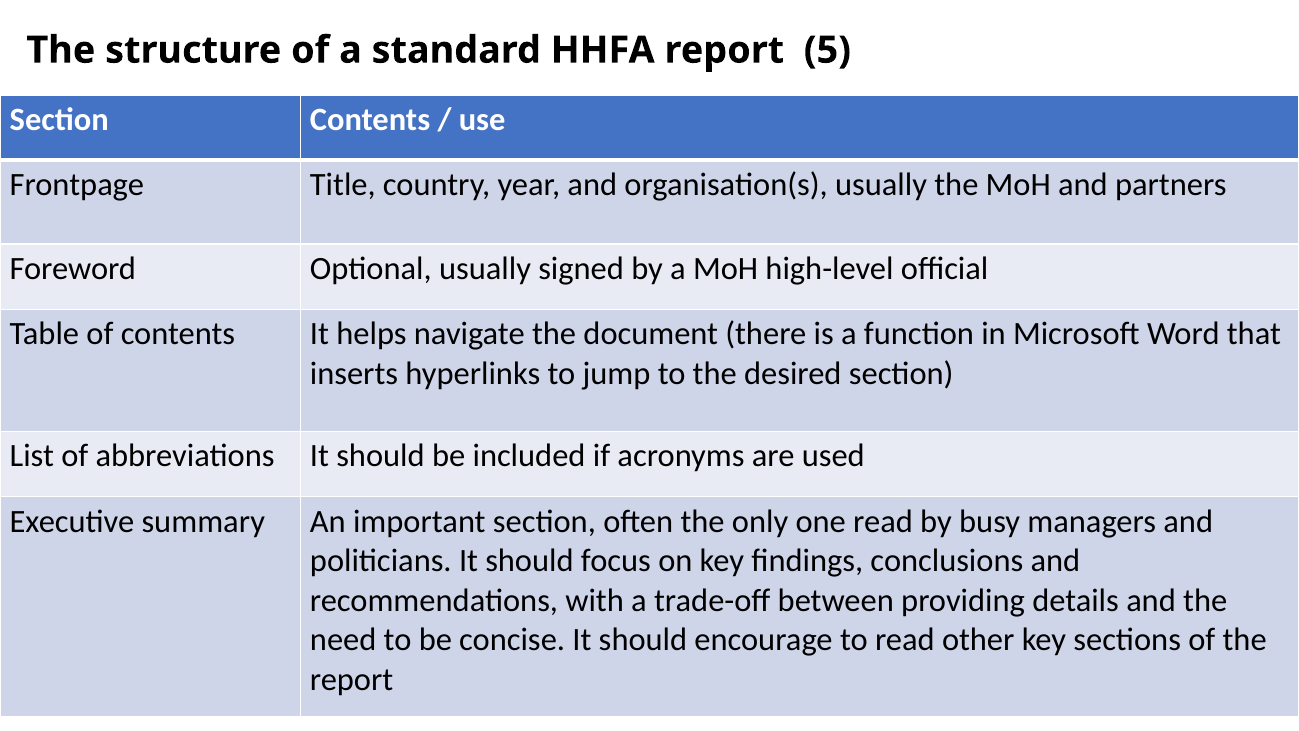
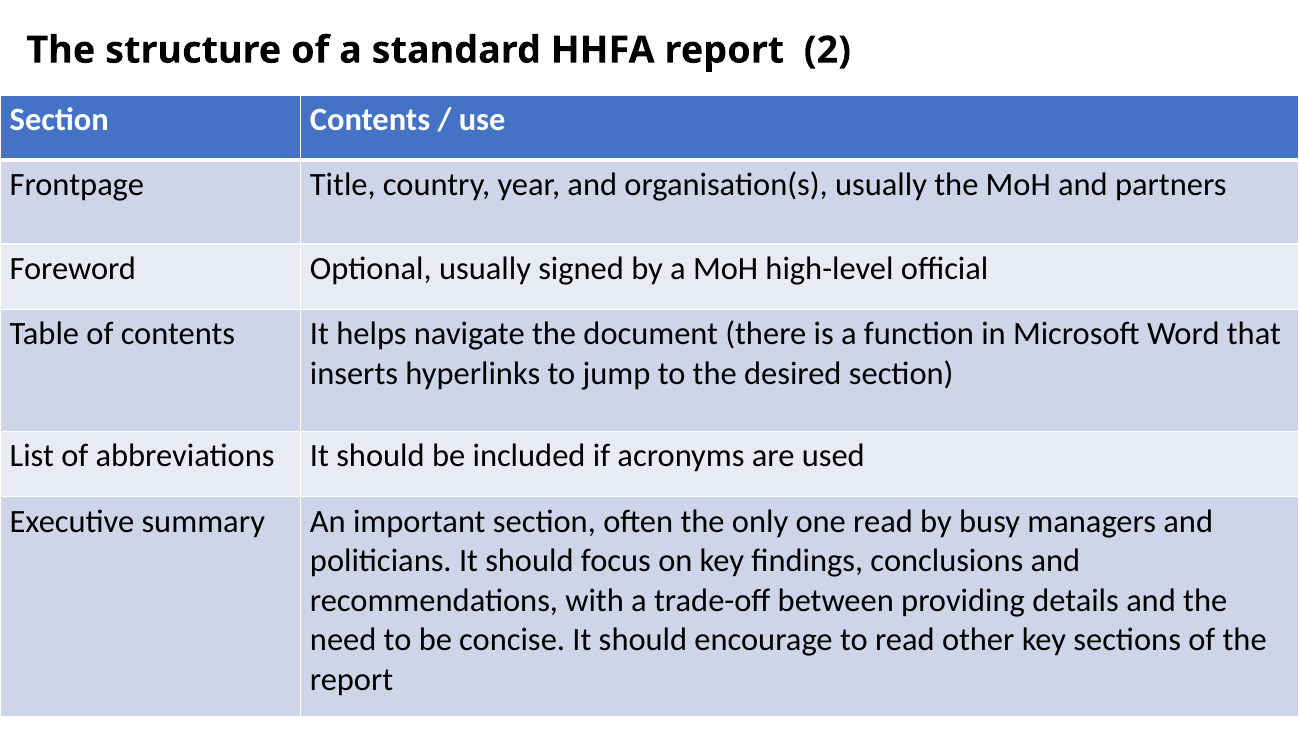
5: 5 -> 2 (827, 50)
